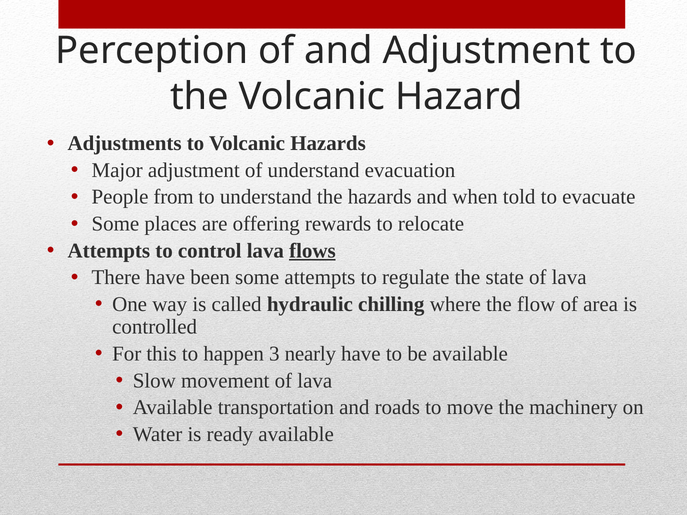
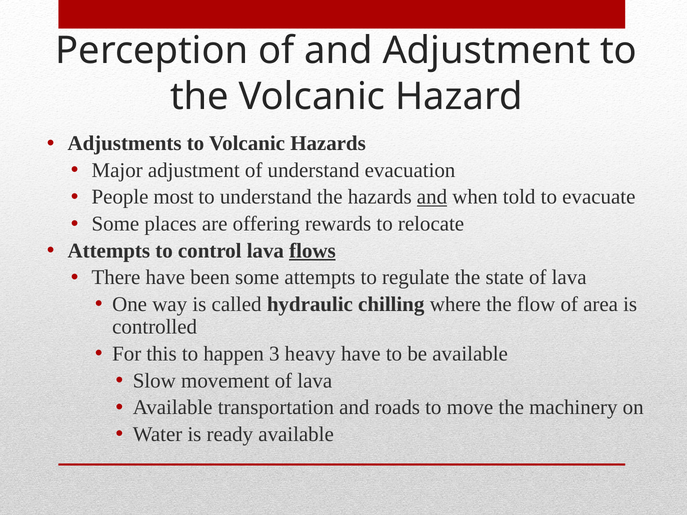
from: from -> most (174, 197)
and underline: none -> present (432, 197)
nearly: nearly -> heavy (310, 354)
